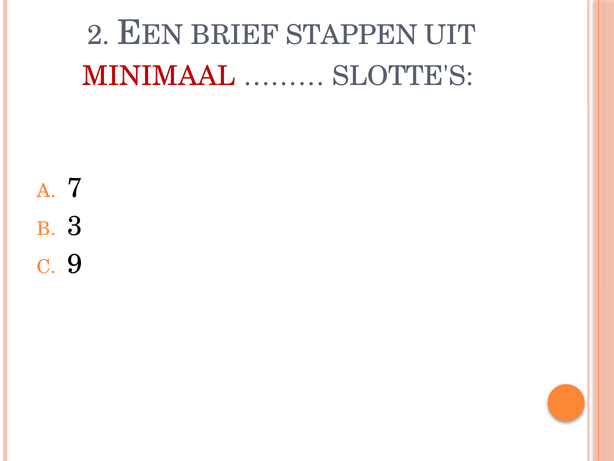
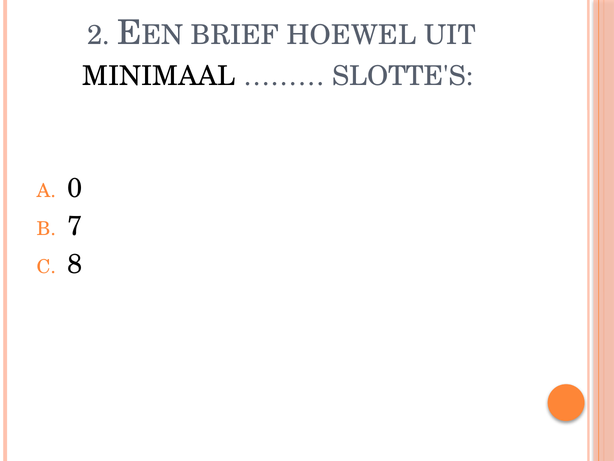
STAPPEN: STAPPEN -> HOEWEL (352, 35)
MINIMAAL colour: red -> black (159, 76)
7: 7 -> 0 (75, 188)
3: 3 -> 7 (75, 226)
9: 9 -> 8 (75, 264)
